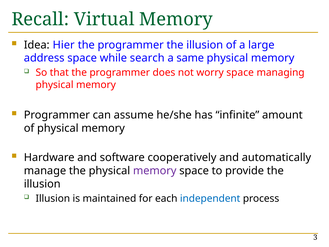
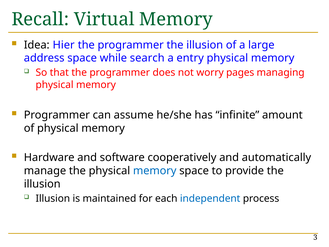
same: same -> entry (190, 58)
worry space: space -> pages (240, 73)
memory colour: purple -> blue (155, 171)
